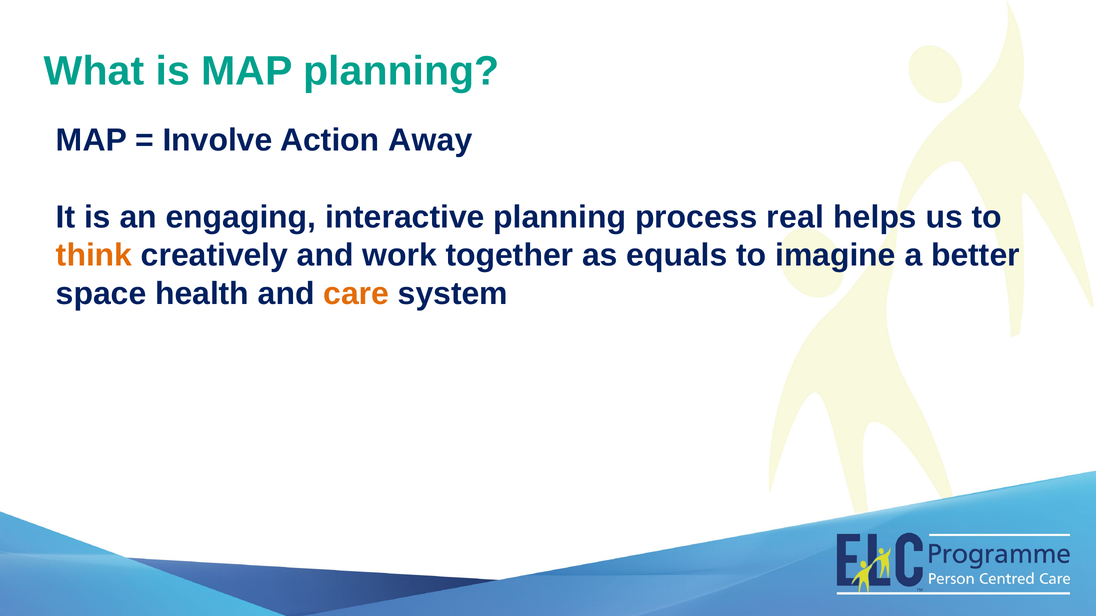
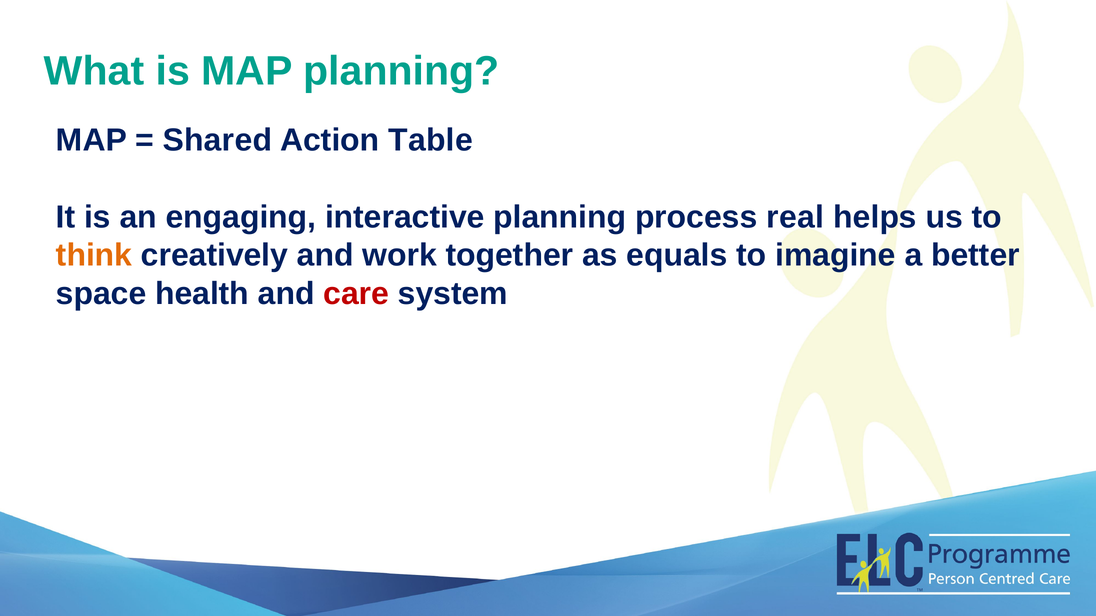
Involve: Involve -> Shared (217, 141)
Away: Away -> Table (431, 141)
care colour: orange -> red (356, 294)
